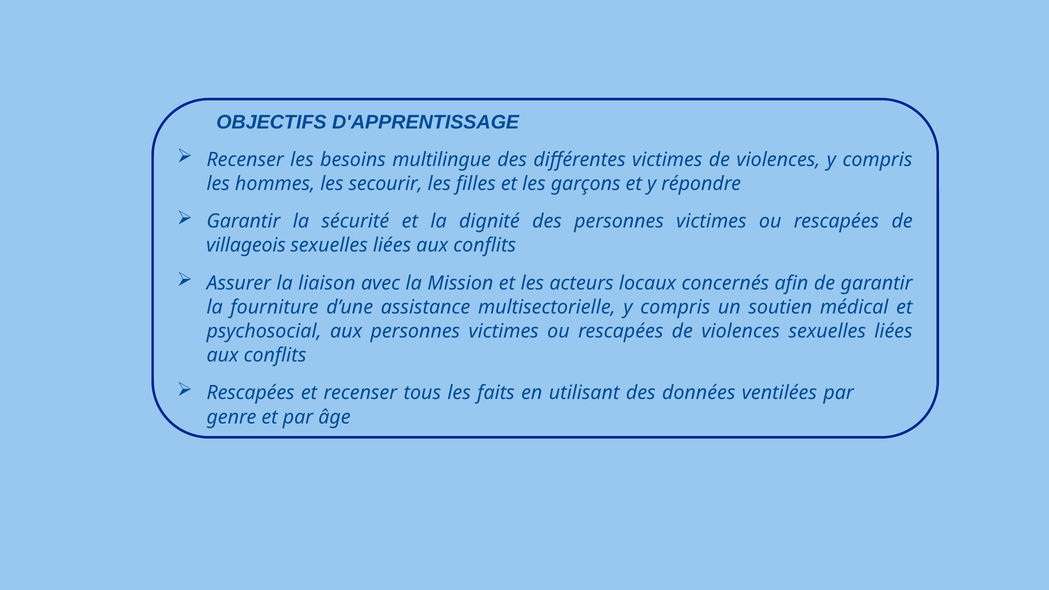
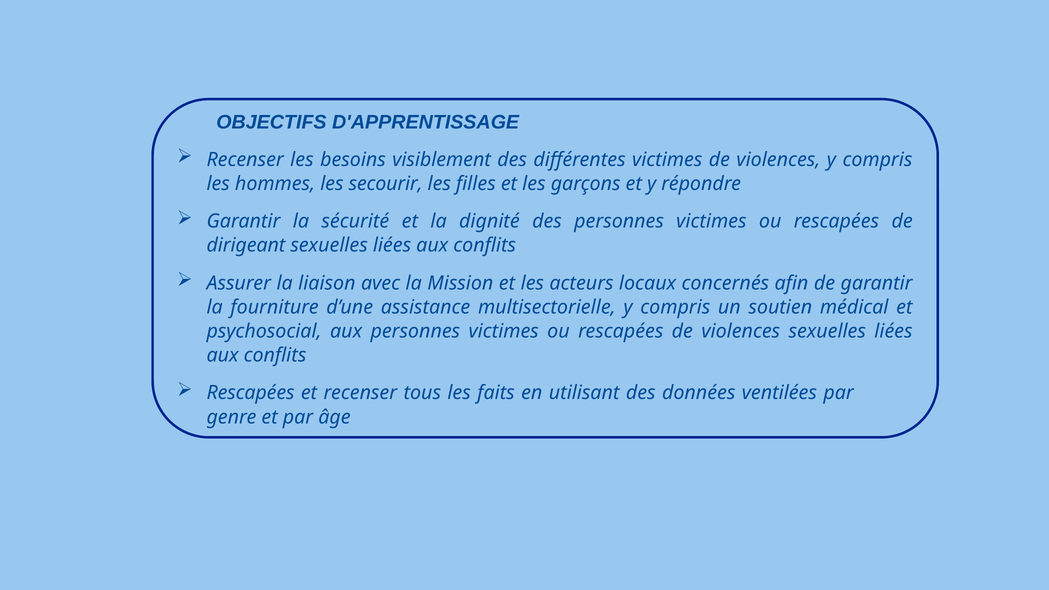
multilingue: multilingue -> visiblement (442, 160)
villageois: villageois -> dirigeant (246, 246)
